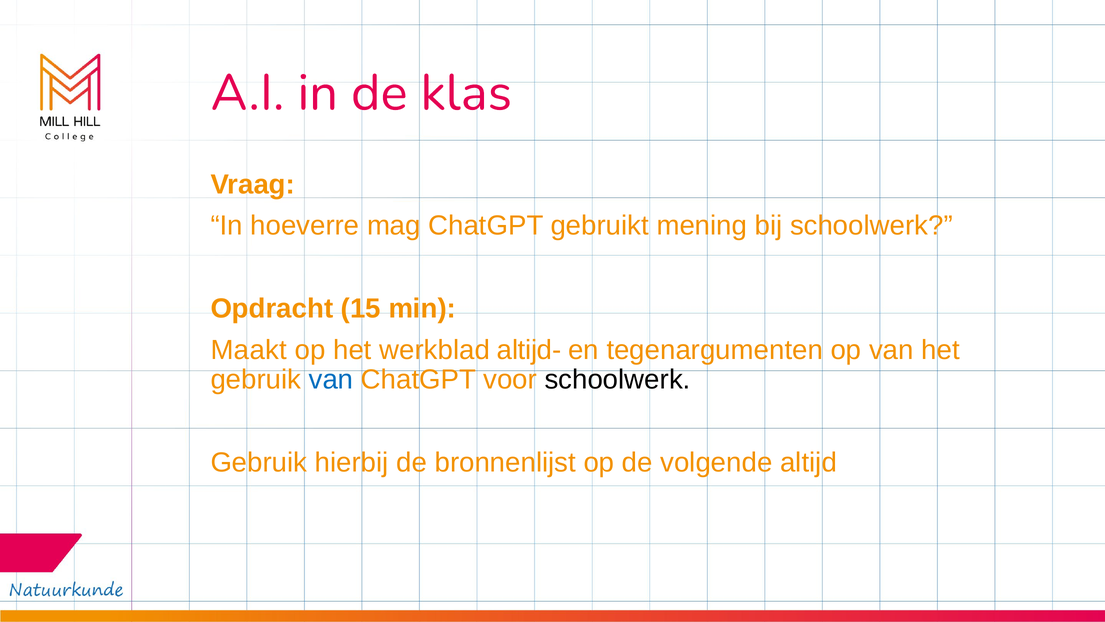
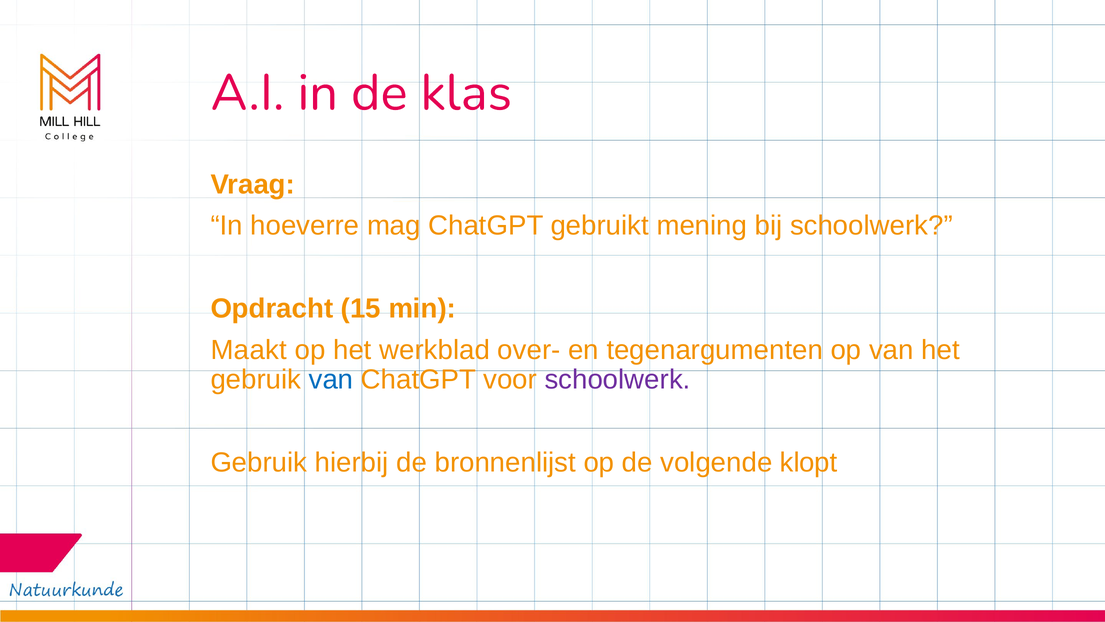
altijd-: altijd- -> over- (529, 350)
schoolwerk colour: black -> purple (618, 380)
altijd: altijd -> klopt (809, 462)
